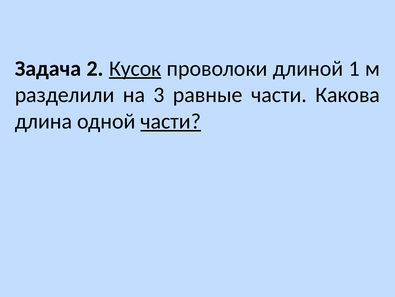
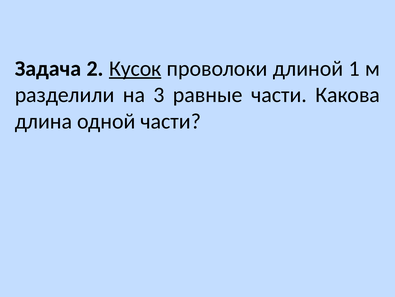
части underline: present -> none (171, 121)
